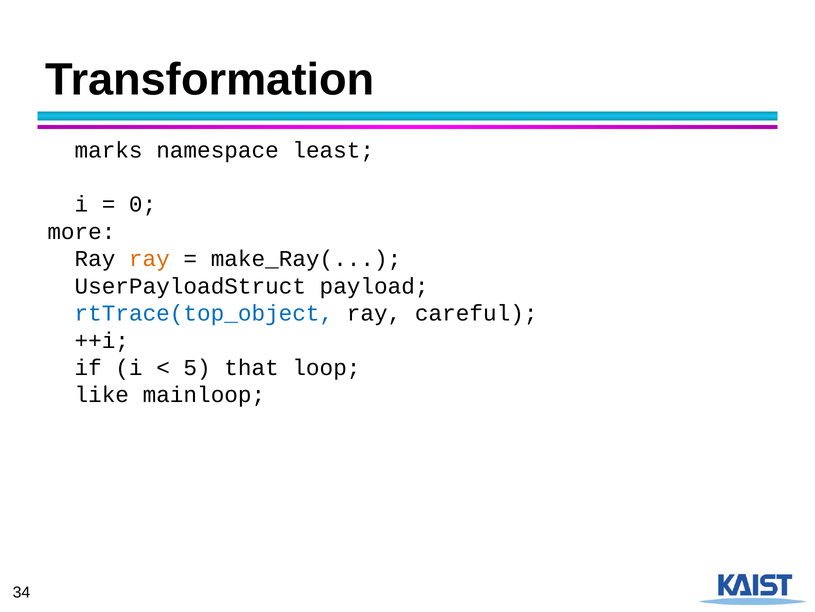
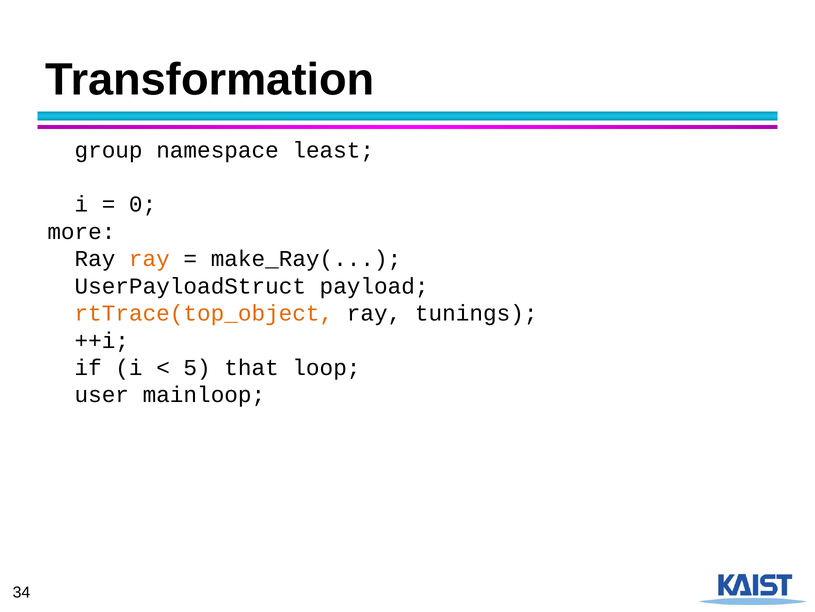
marks: marks -> group (109, 150)
rtTrace(top_object colour: blue -> orange (204, 313)
careful: careful -> tunings (476, 313)
like: like -> user (102, 395)
